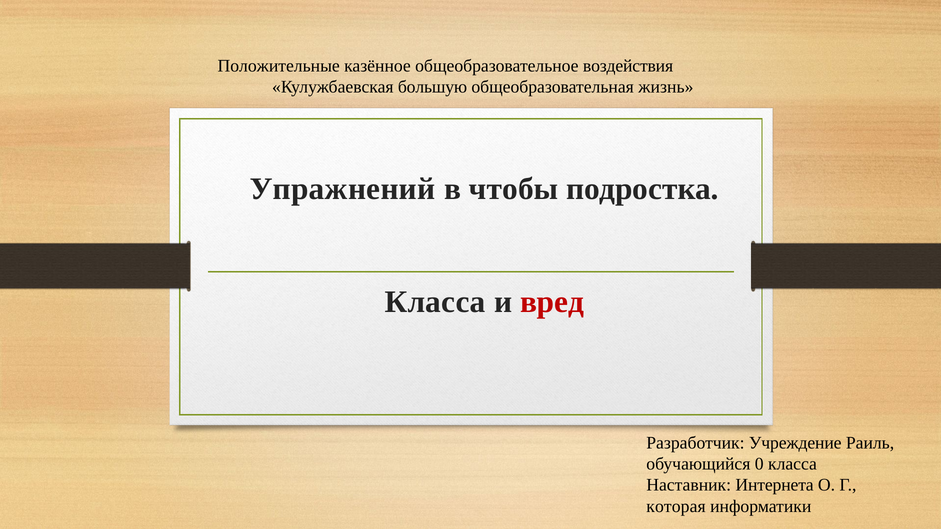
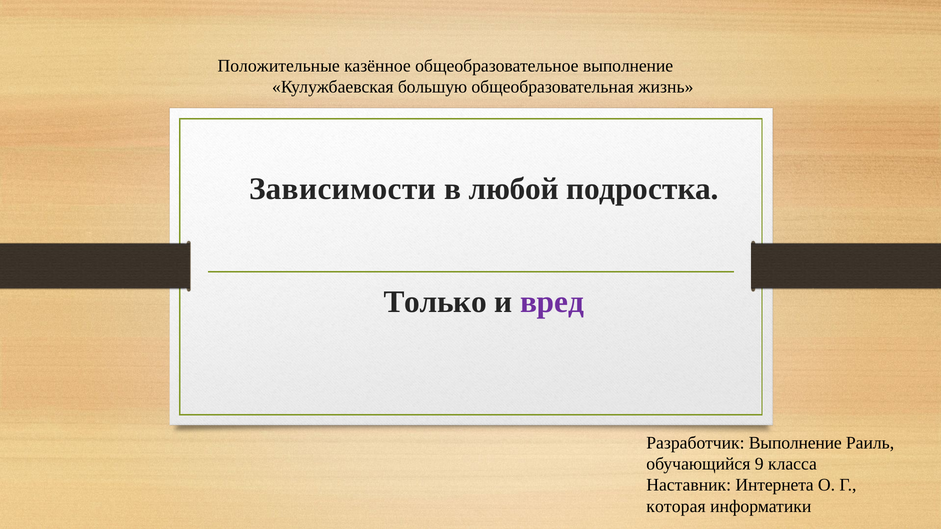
общеобразовательное воздействия: воздействия -> выполнение (628, 66)
Упражнений: Упражнений -> Зависимости (342, 189)
чтобы: чтобы -> любой (514, 189)
Класса: Класса -> Только (435, 302)
вред colour: red -> purple (552, 302)
Разработчик Учреждение: Учреждение -> Выполнение (795, 443)
0: 0 -> 9 (759, 464)
